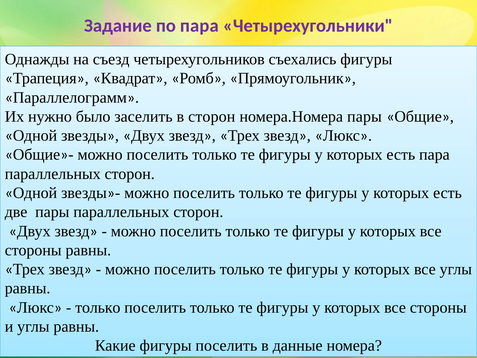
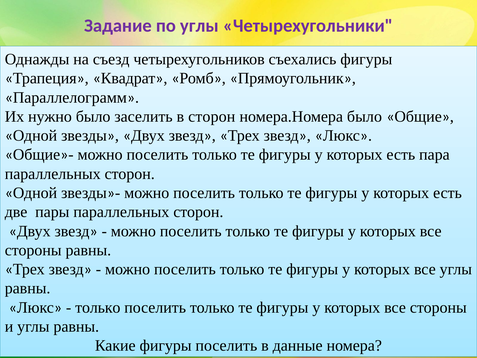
по пара: пара -> углы (199, 26)
номера.Номера пары: пары -> было (364, 116)
